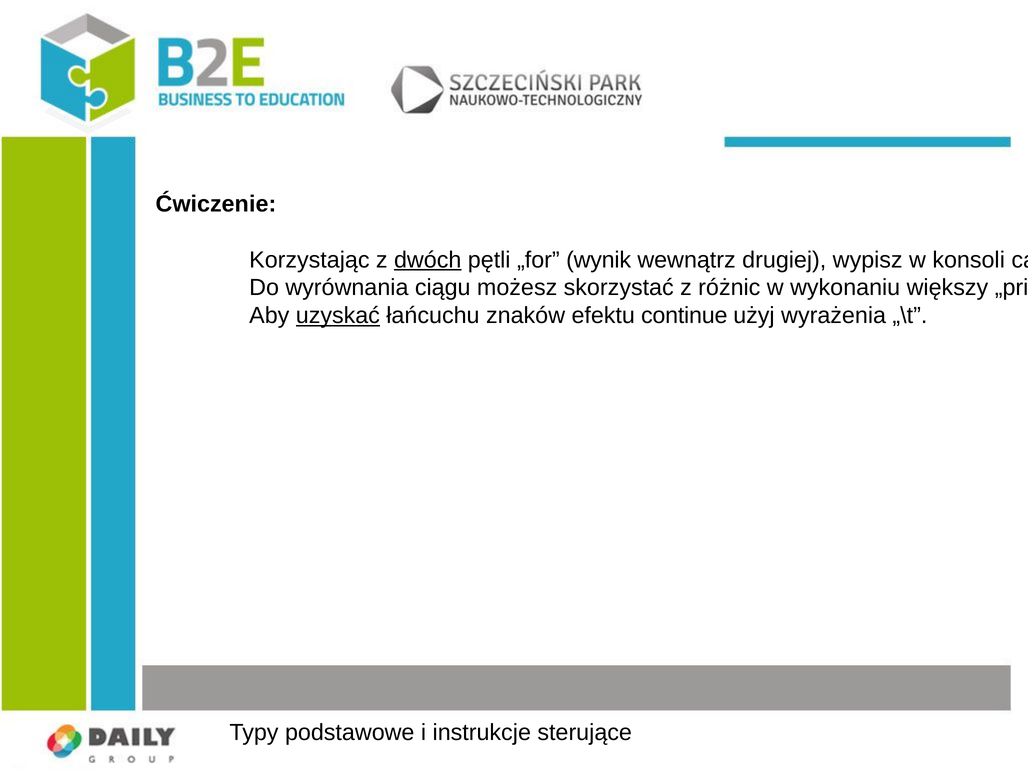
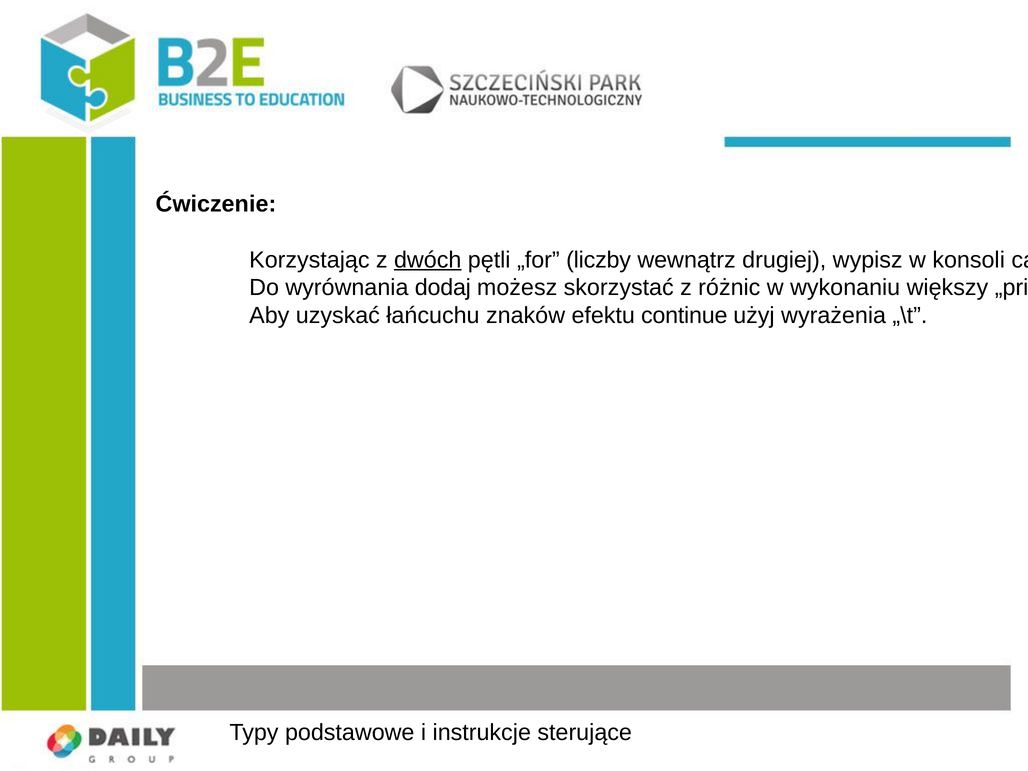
wynik: wynik -> liczby (599, 260)
ciągu: ciągu -> dodaj (443, 288)
uzyskać underline: present -> none (338, 316)
